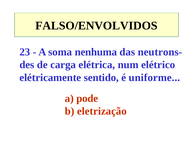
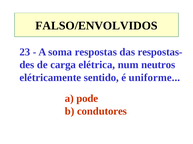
nenhuma: nenhuma -> respostas (96, 52)
neutrons-: neutrons- -> respostas- (160, 52)
elétrico: elétrico -> neutros (158, 65)
eletrização: eletrização -> condutores (102, 112)
